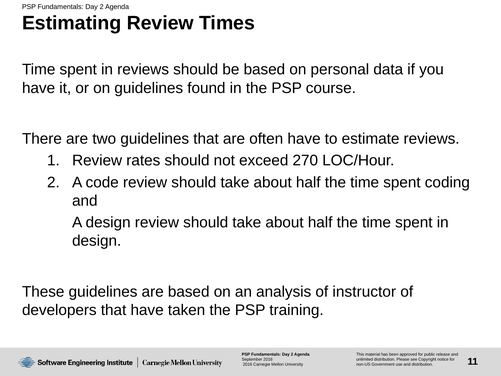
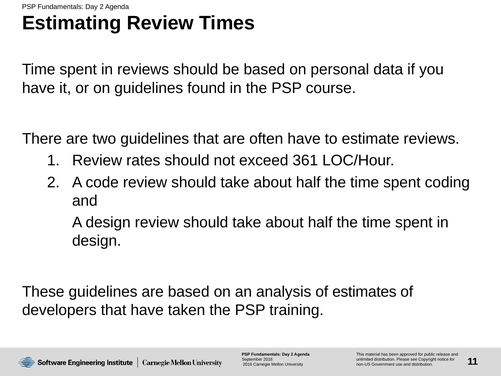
270: 270 -> 361 (305, 160)
instructor: instructor -> estimates (364, 291)
